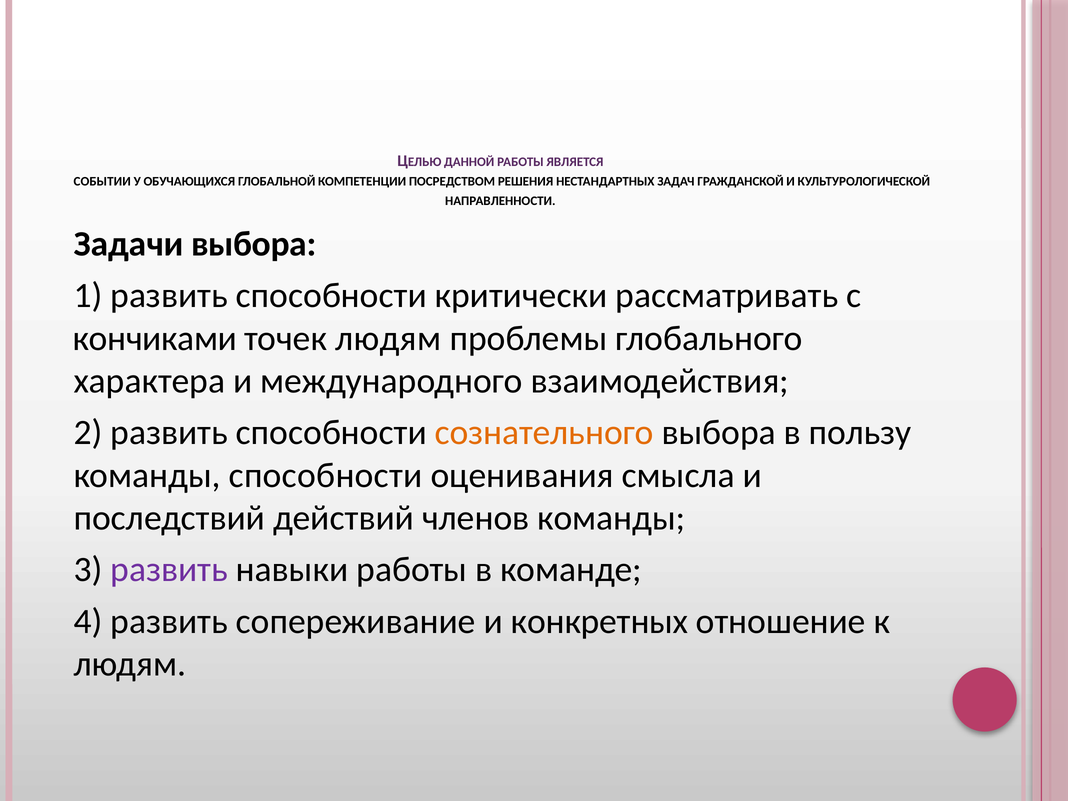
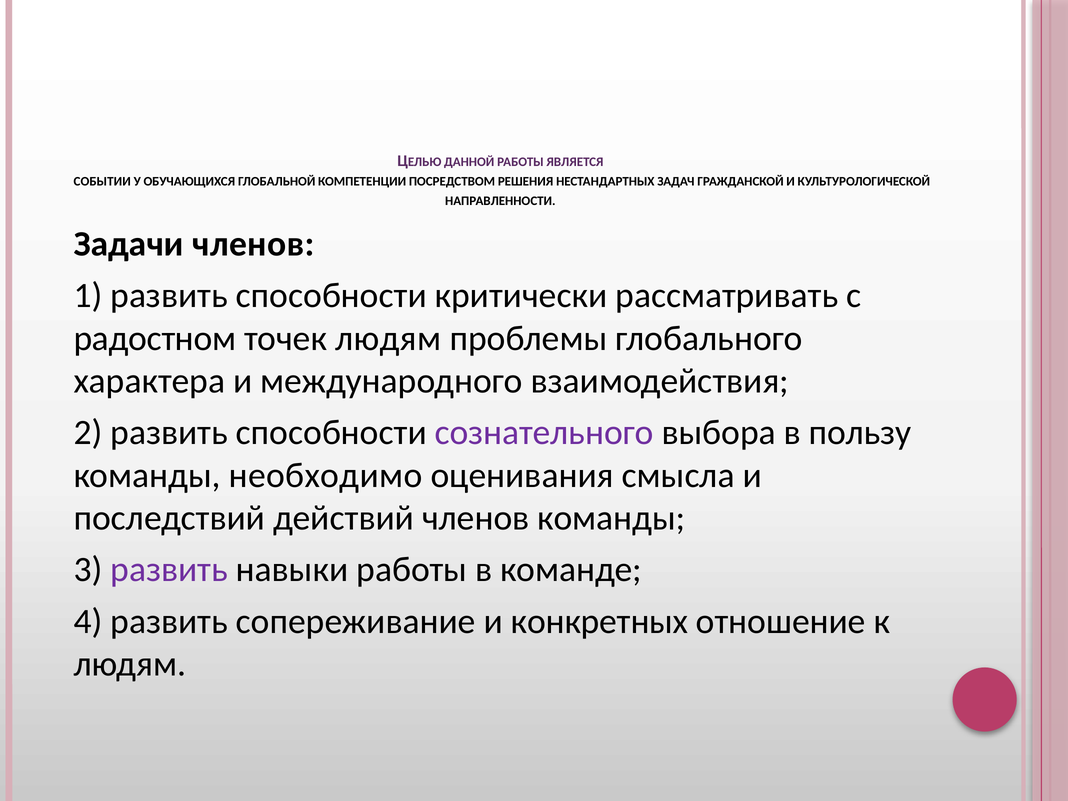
Задачи выбора: выбора -> членов (253, 244)
кончиками: кончиками -> радостном (155, 338)
сознательного colour: orange -> purple (544, 433)
команды способности: способности -> необходимо (326, 475)
